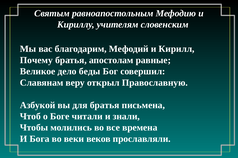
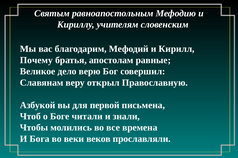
беды: беды -> верю (90, 72)
для братья: братья -> первой (105, 106)
